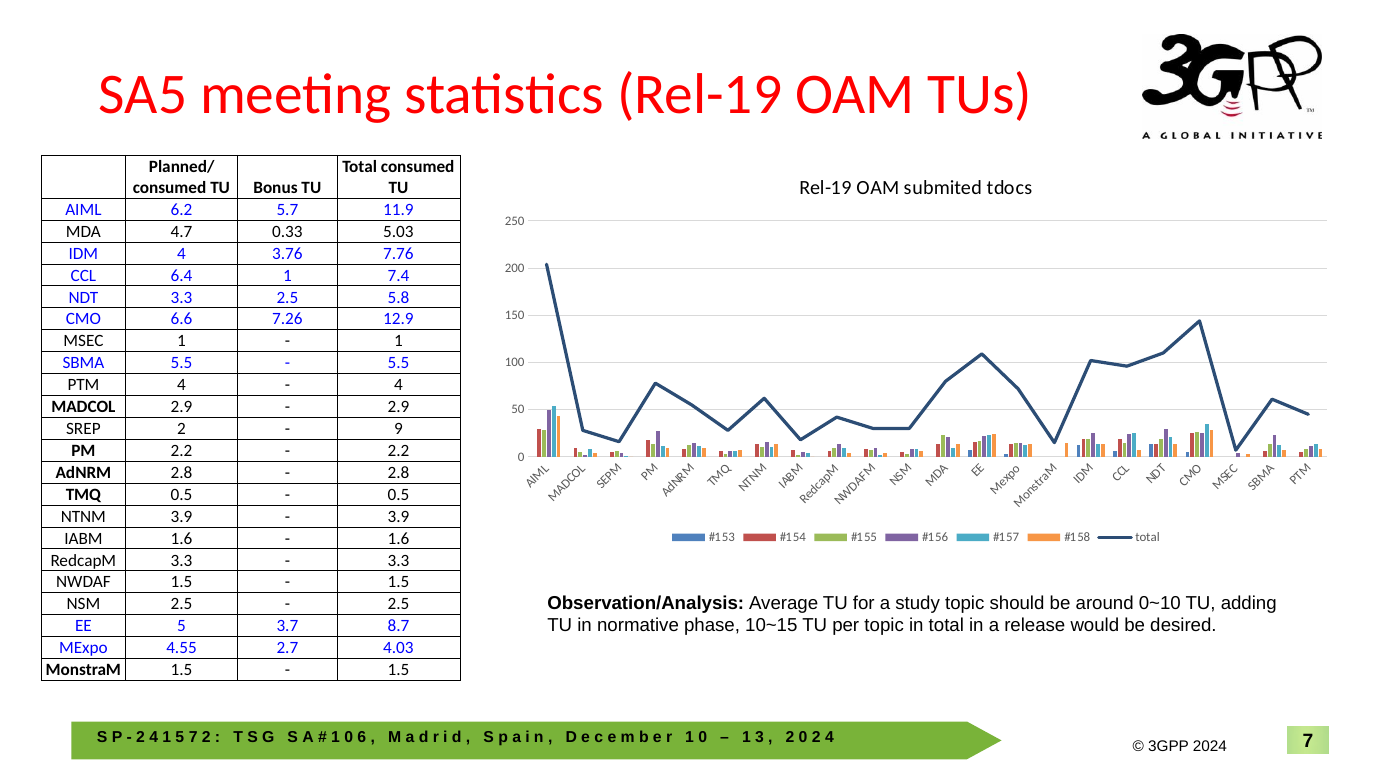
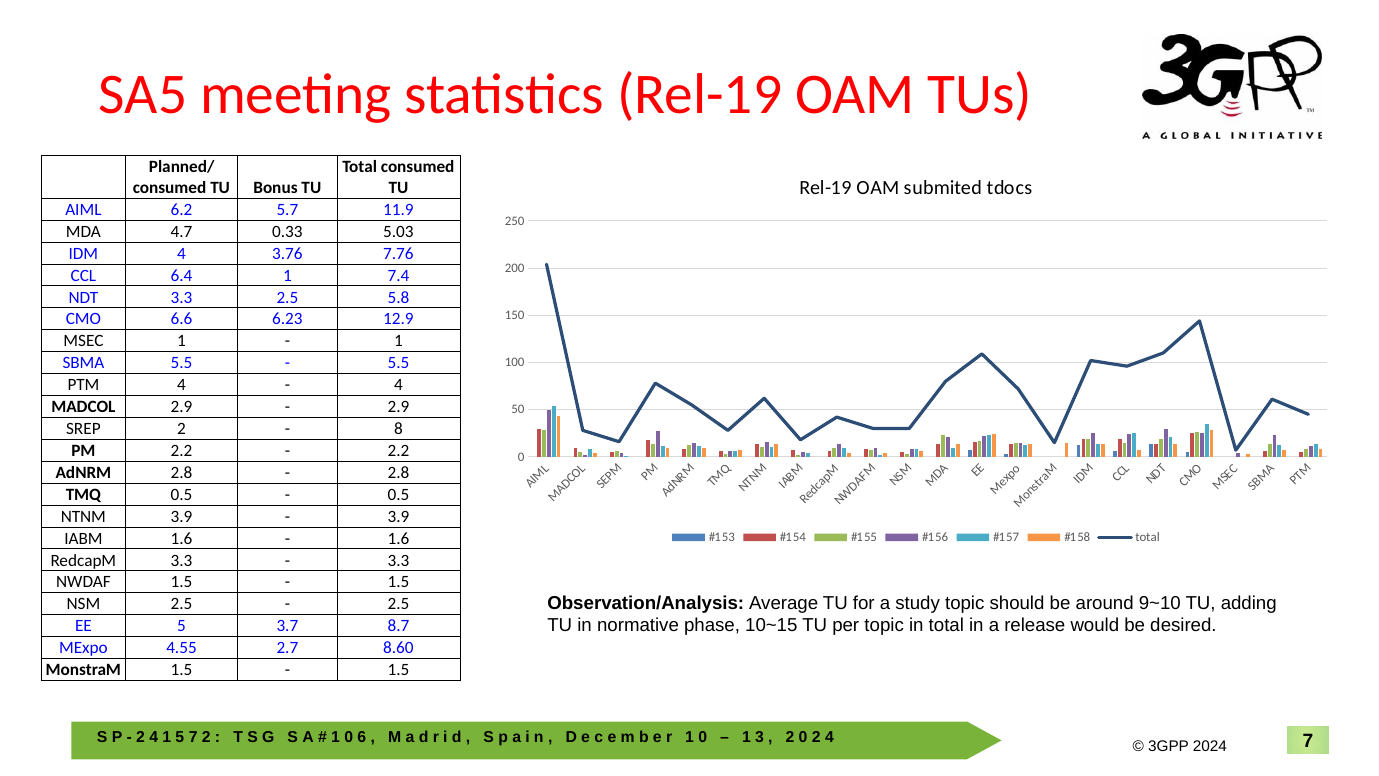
7.26: 7.26 -> 6.23 (287, 319)
9: 9 -> 8 (399, 429)
0~10: 0~10 -> 9~10 (1160, 603)
4.03: 4.03 -> 8.60 (398, 648)
